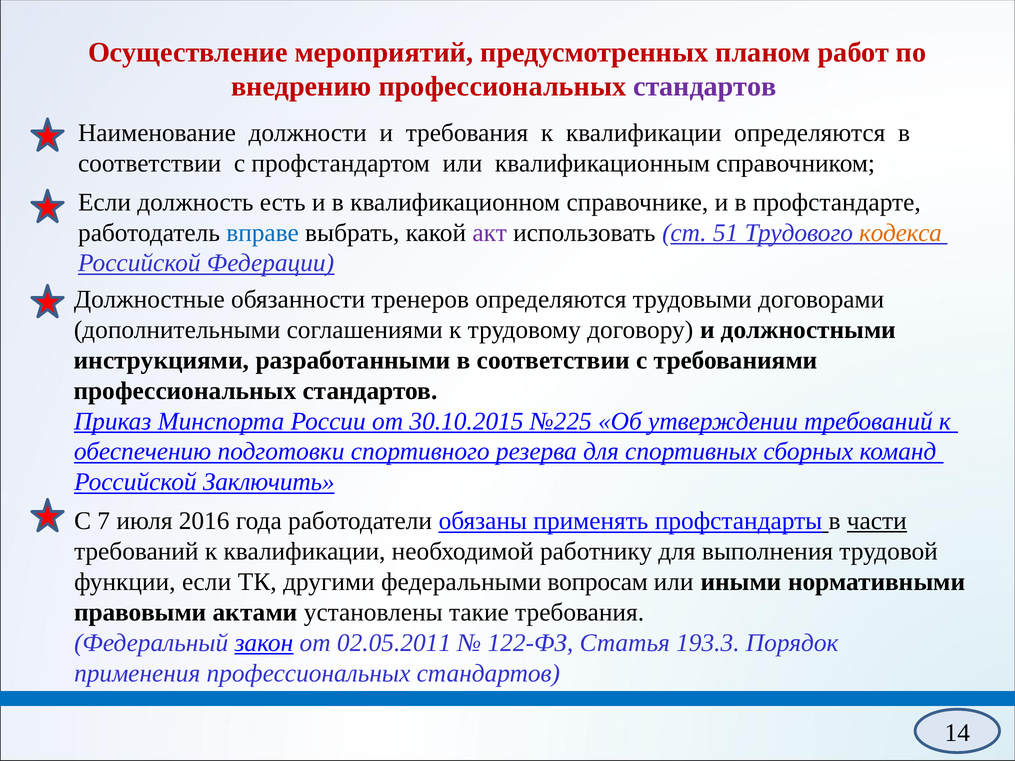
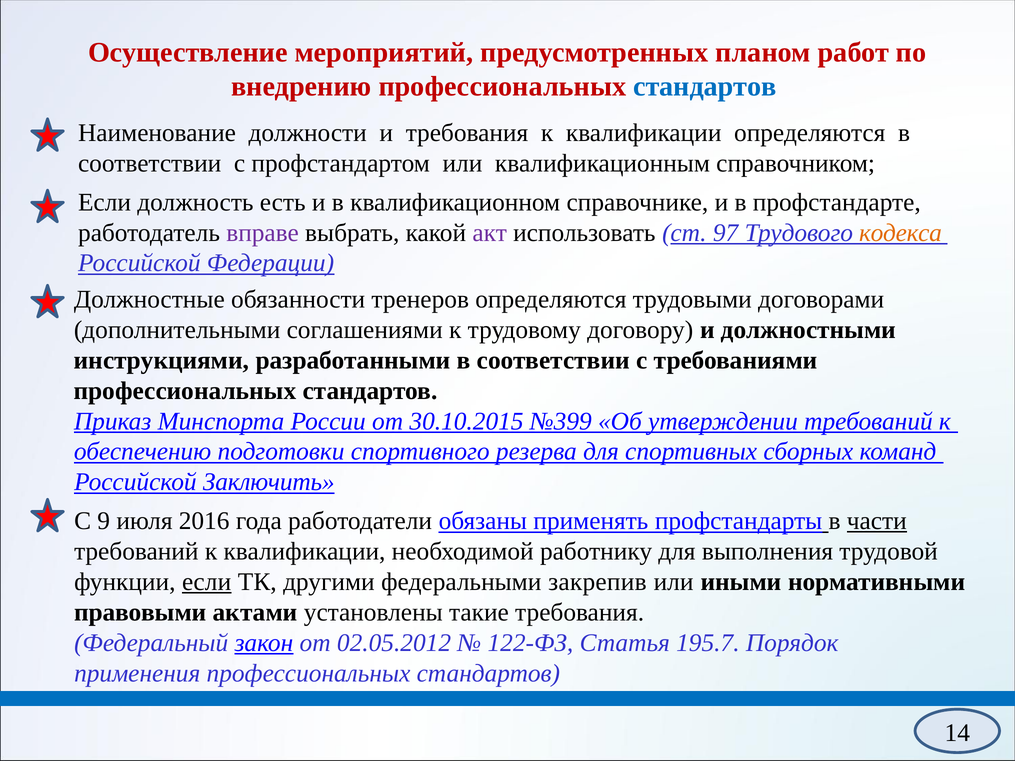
стандартов colour: purple -> blue (705, 86)
вправе colour: blue -> purple (263, 233)
51: 51 -> 97 (726, 233)
№225: №225 -> №399 (561, 421)
7: 7 -> 9 (104, 521)
если underline: none -> present (207, 582)
вопросам: вопросам -> закрепив (597, 582)
02.05.2011: 02.05.2011 -> 02.05.2012 (394, 643)
193.3: 193.3 -> 195.7 (708, 643)
